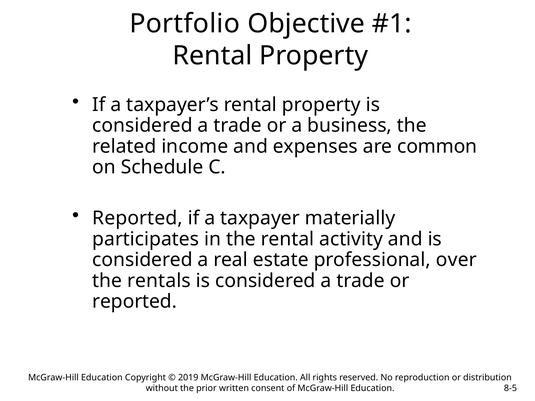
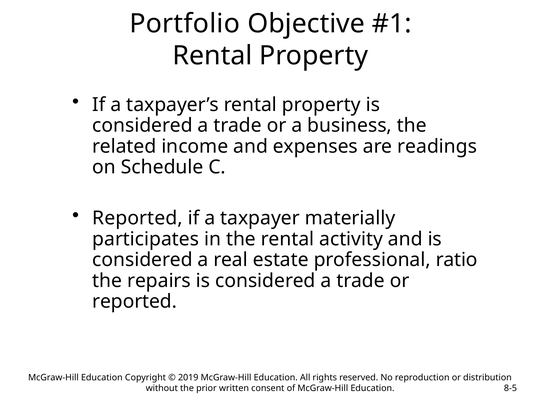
common: common -> readings (437, 146)
over: over -> ratio (457, 260)
rentals: rentals -> repairs (159, 281)
